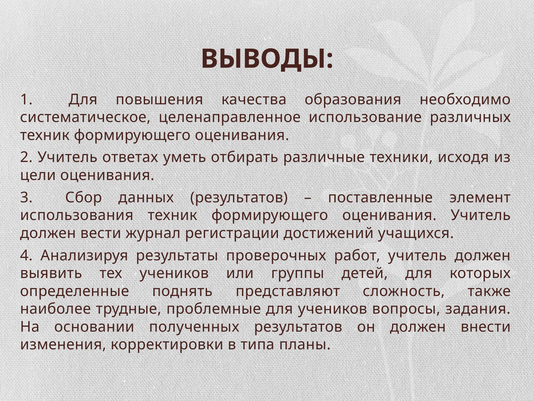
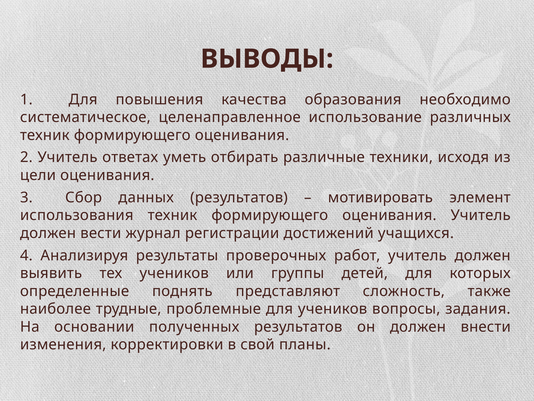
поставленные: поставленные -> мотивировать (380, 197)
типа: типа -> свой (258, 344)
